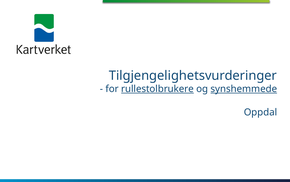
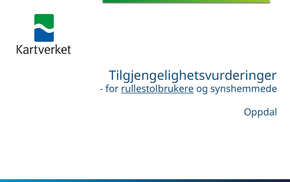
synshemmede underline: present -> none (244, 89)
